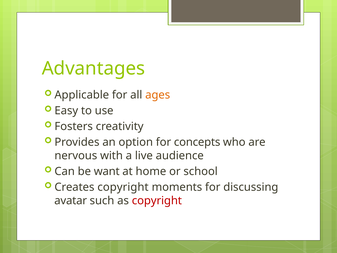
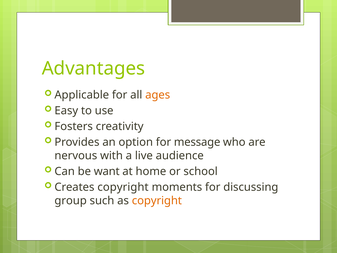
concepts: concepts -> message (197, 142)
avatar: avatar -> group (71, 200)
copyright colour: red -> orange (157, 200)
